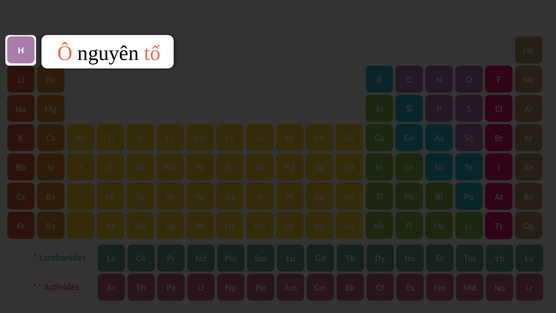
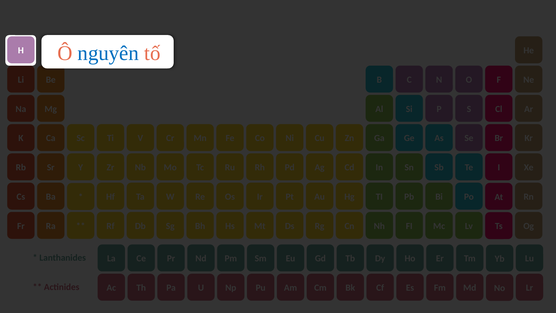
nguyên colour: black -> blue (108, 53)
